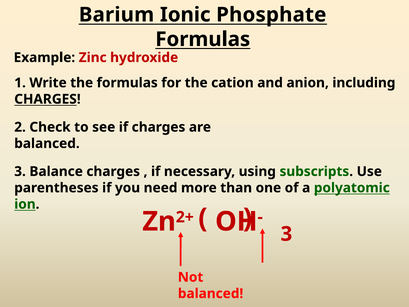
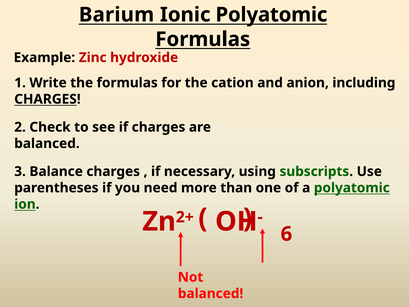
Ionic Phosphate: Phosphate -> Polyatomic (271, 15)
3: 3 -> 6 (286, 234)
